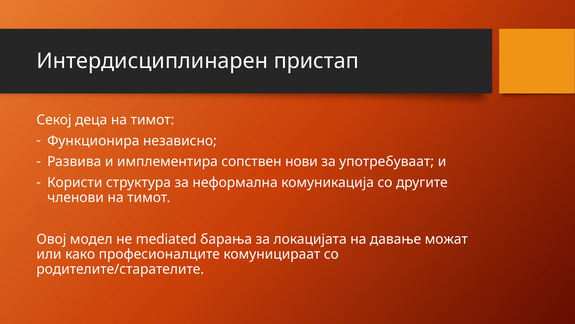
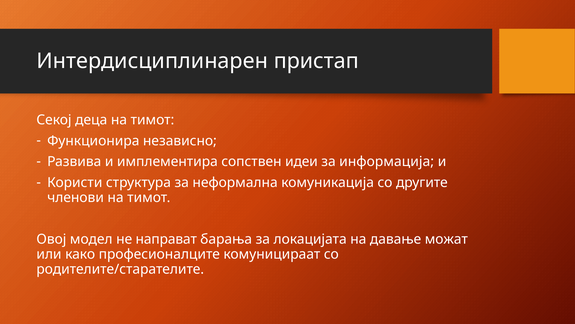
нови: нови -> идеи (301, 161)
употребуваат: употребуваат -> информација (387, 161)
mediated: mediated -> направат (166, 239)
